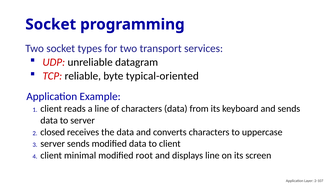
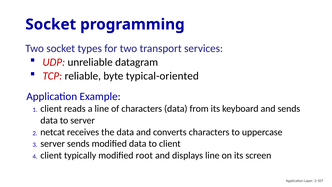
closed: closed -> netcat (53, 132)
minimal: minimal -> typically (80, 155)
